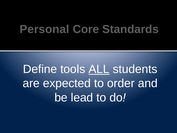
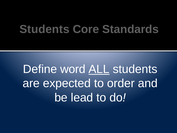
Personal: Personal -> Students (44, 29)
tools: tools -> word (73, 69)
